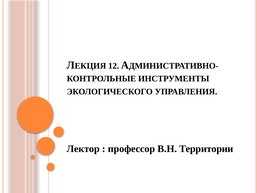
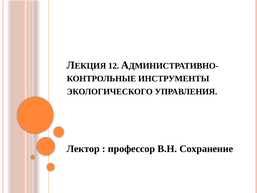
Территории: Территории -> Сохранение (206, 149)
